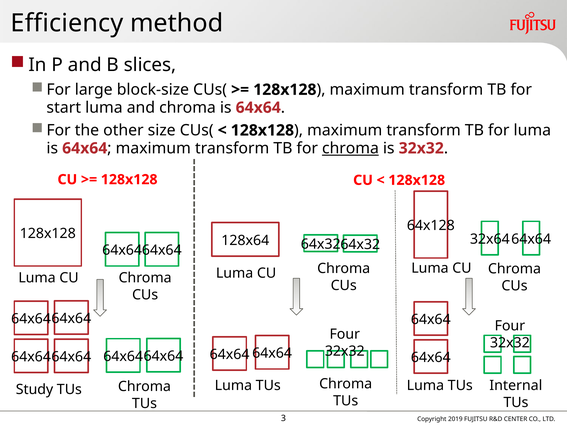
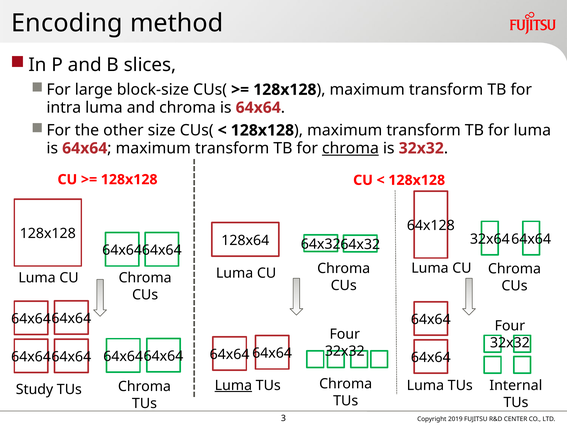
Efficiency: Efficiency -> Encoding (67, 23)
start: start -> intra (64, 108)
Luma underline: none -> present (233, 386)
